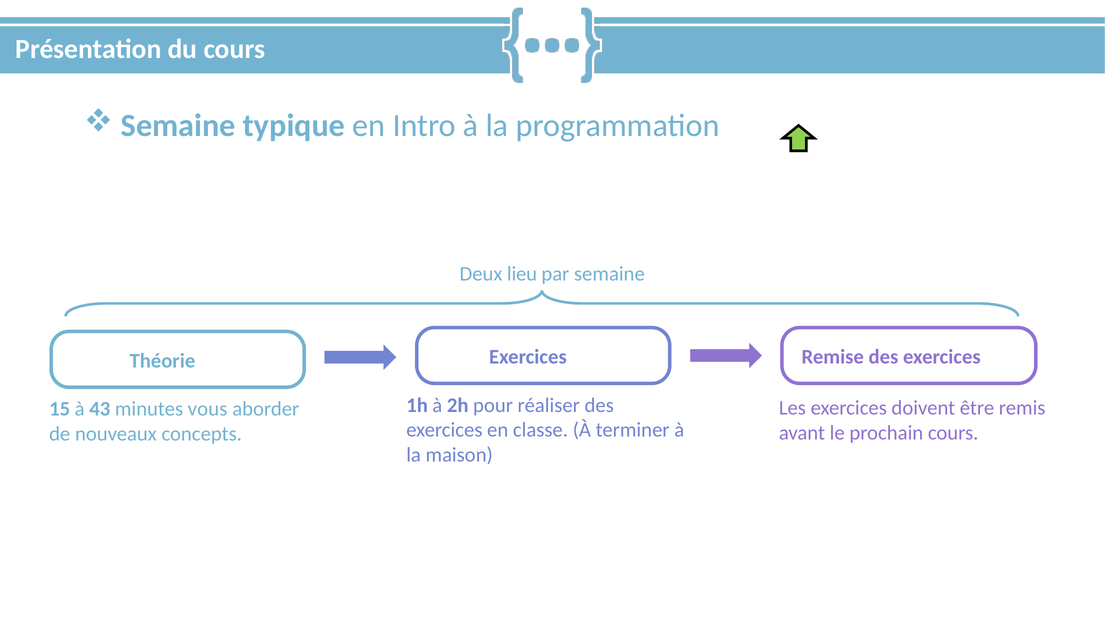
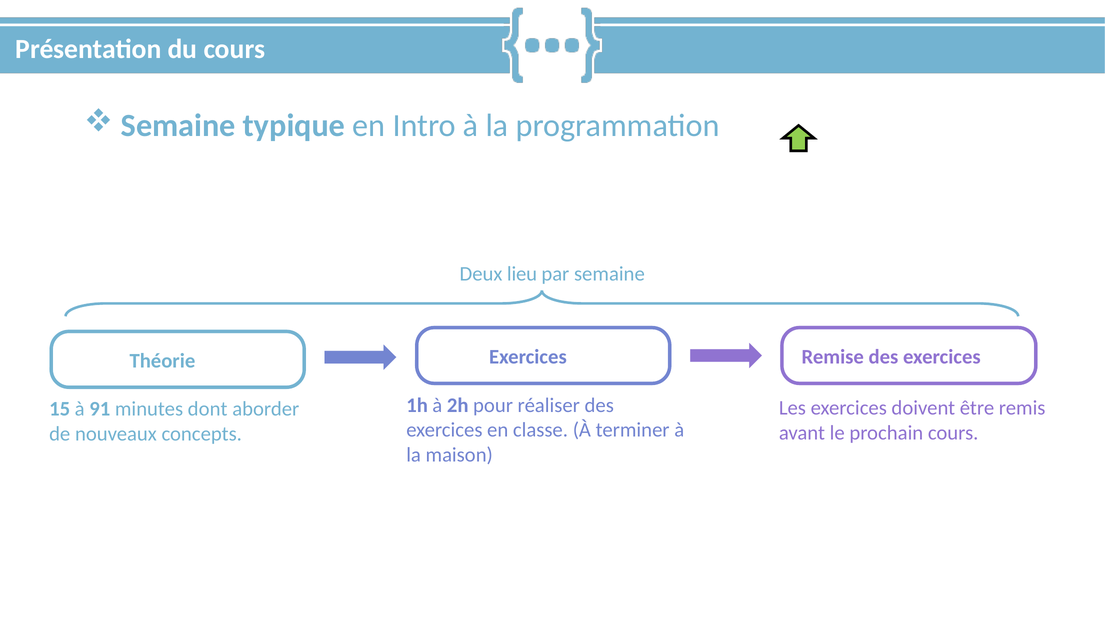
43: 43 -> 91 (100, 409)
vous: vous -> dont (208, 409)
